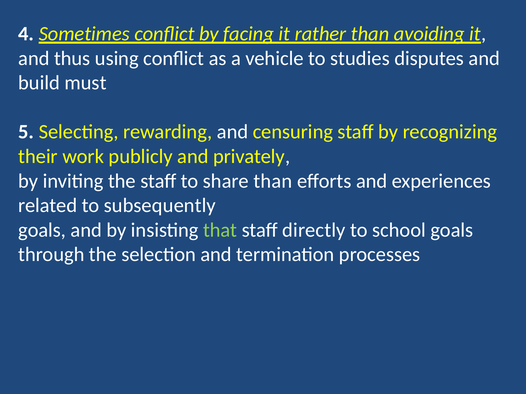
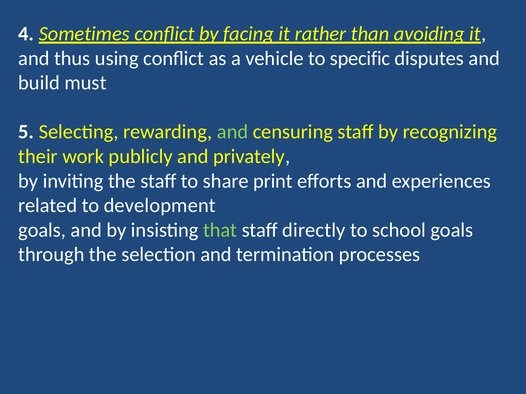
studies: studies -> specific (360, 58)
and colour: white -> light green (233, 132)
share than: than -> print (273, 181)
subsequently: subsequently -> development (160, 206)
